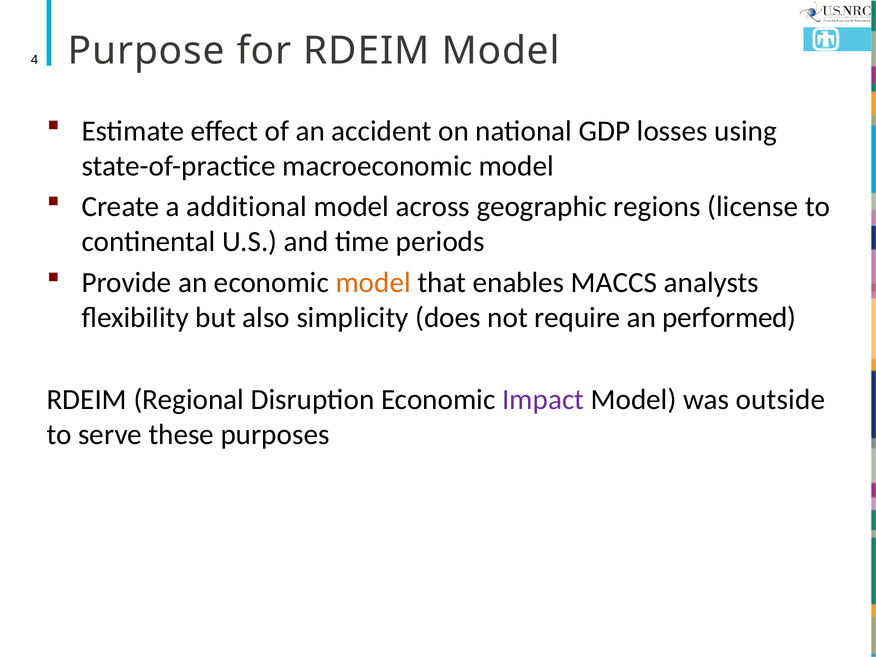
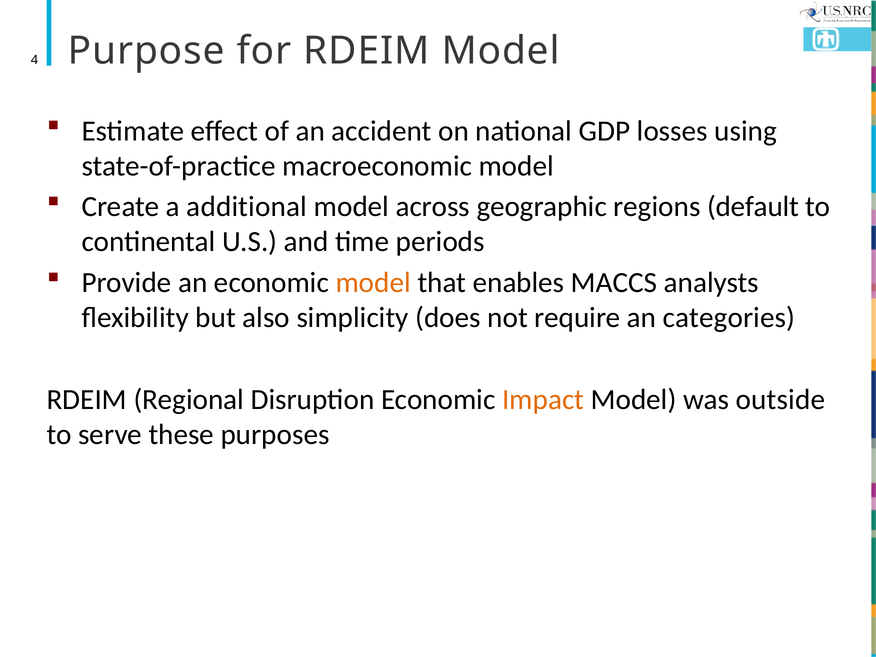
license: license -> default (753, 207)
performed: performed -> categories (729, 318)
Impact colour: purple -> orange (543, 399)
